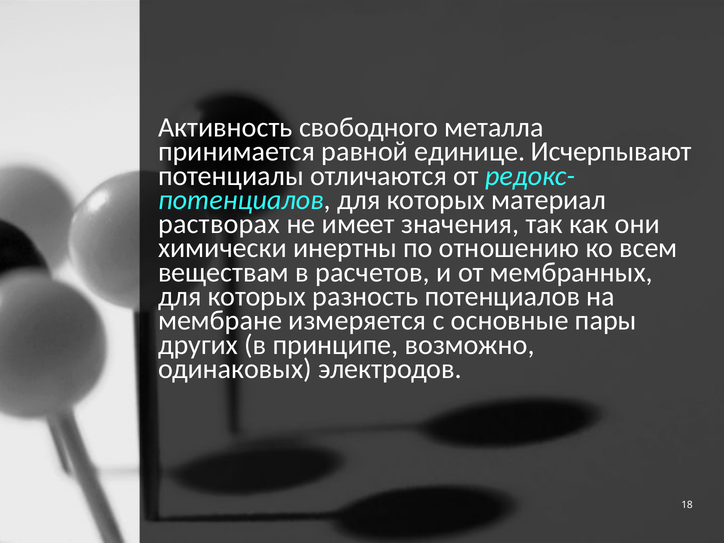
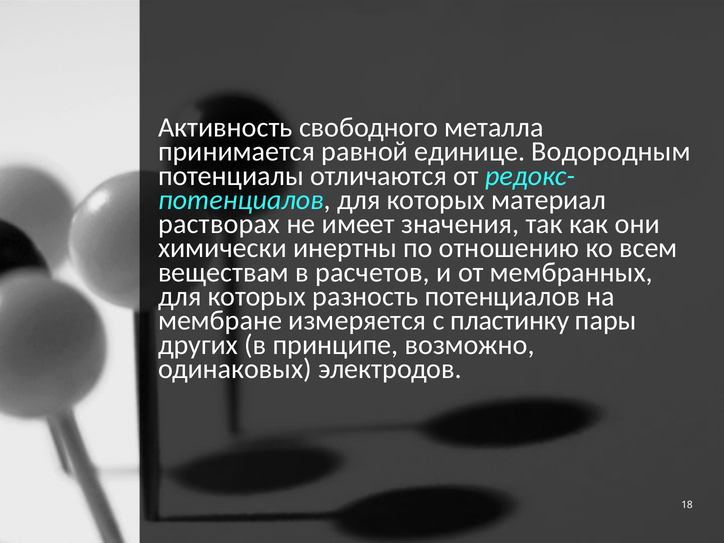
Исчерпывают: Исчерпывают -> Водородным (611, 152)
основные: основные -> пластинку (510, 321)
